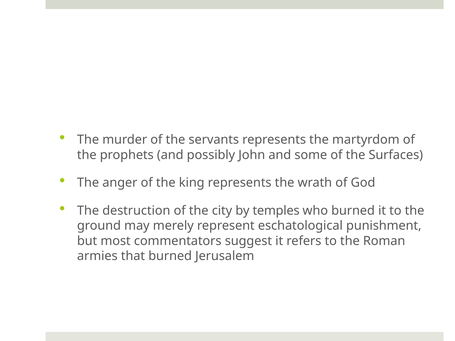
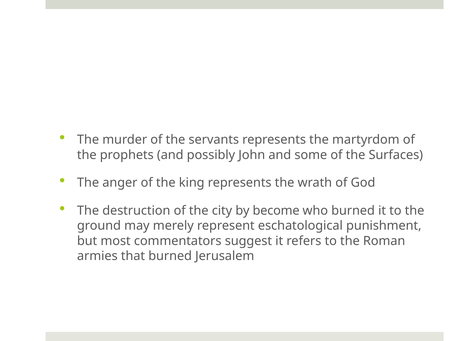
temples: temples -> become (276, 211)
